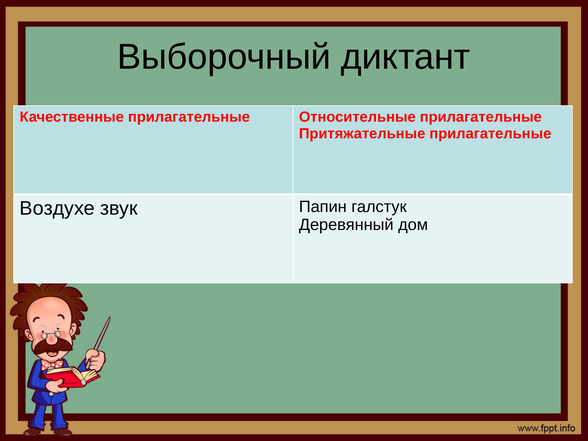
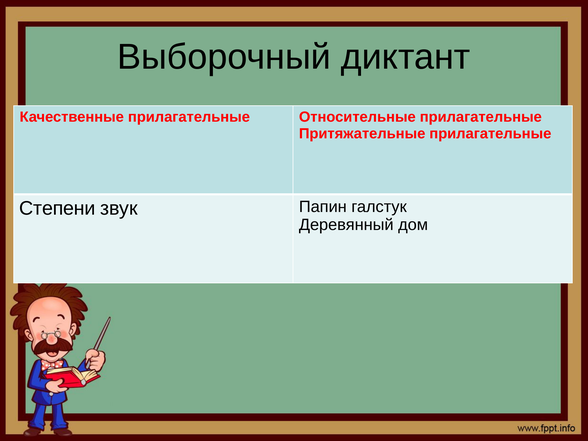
Воздухе: Воздухе -> Степени (57, 208)
